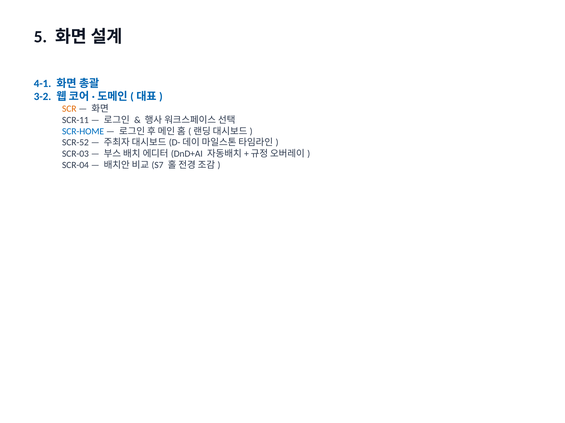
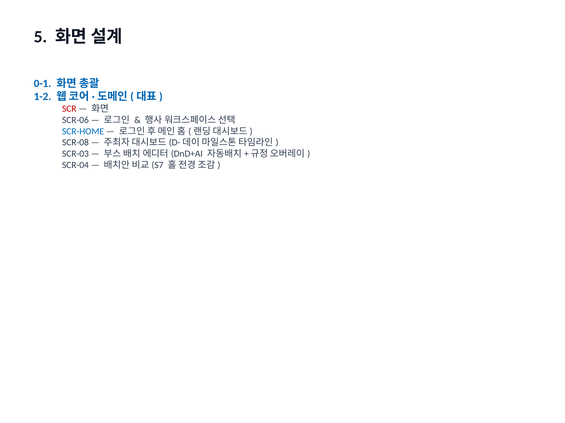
4-1: 4-1 -> 0-1 (43, 84)
3-2: 3-2 -> 1-2 (43, 97)
SCR colour: orange -> red (69, 109)
SCR-11: SCR-11 -> SCR-06 (75, 120)
SCR-52: SCR-52 -> SCR-08 (75, 143)
